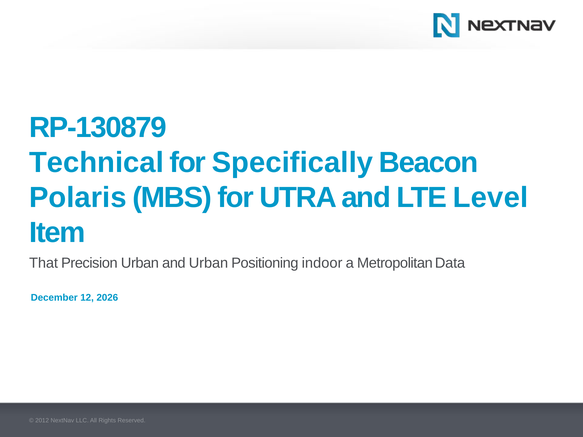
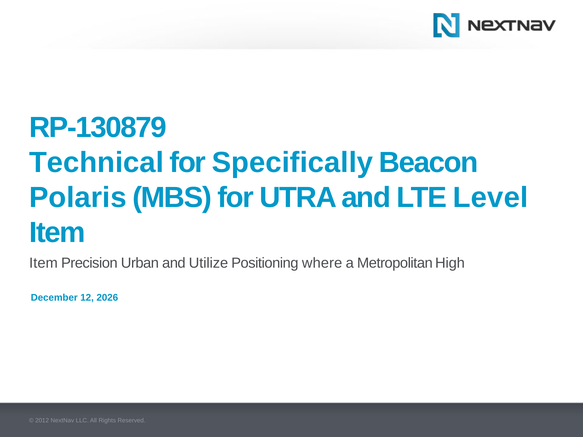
That: That -> Item (43, 263)
and Urban: Urban -> Utilize (208, 263)
indoor: indoor -> where (322, 263)
Data: Data -> High (450, 263)
